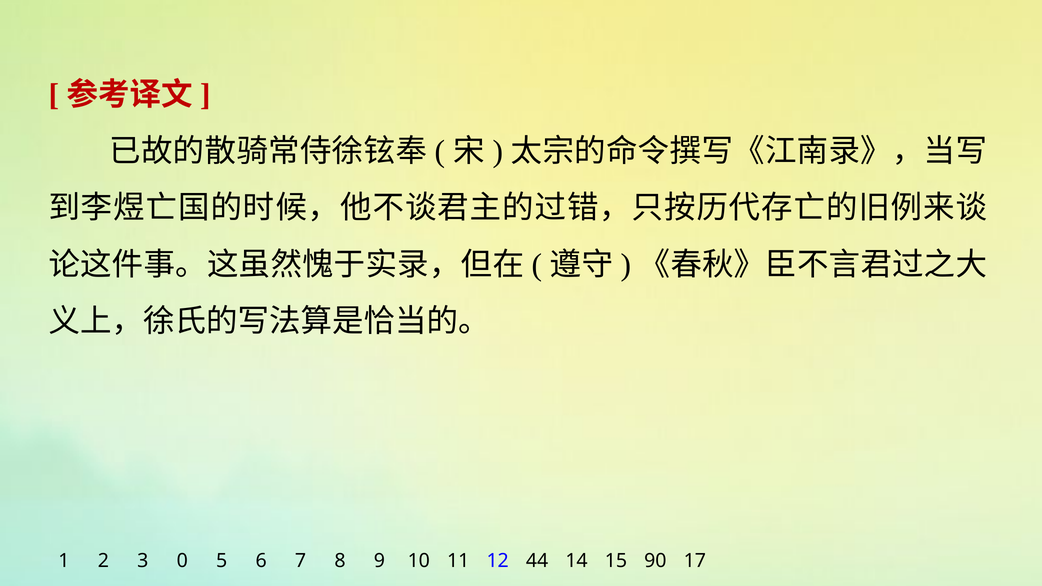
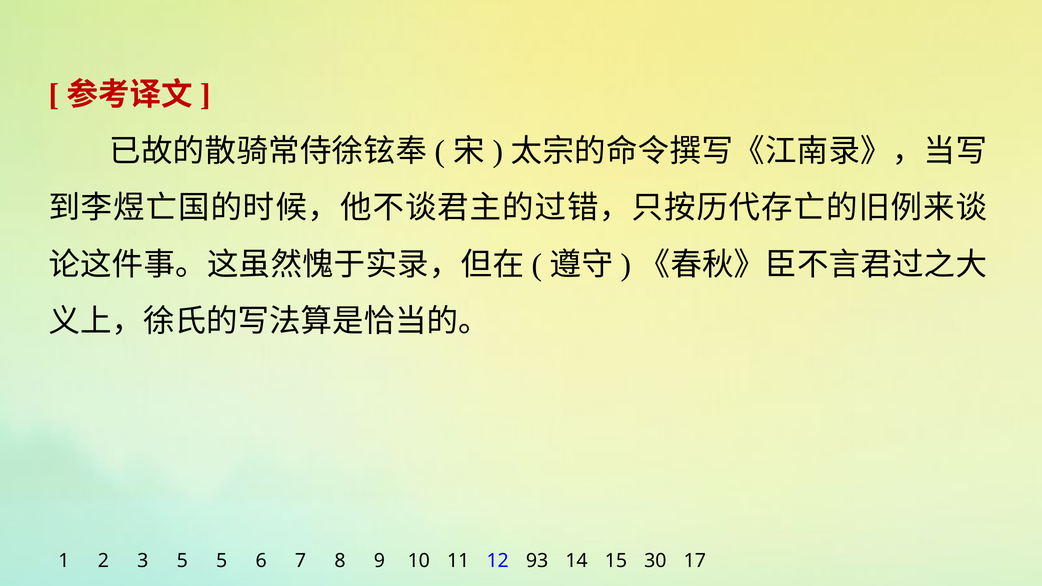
3 0: 0 -> 5 (182, 561)
44: 44 -> 93 (537, 561)
90: 90 -> 30 (655, 561)
